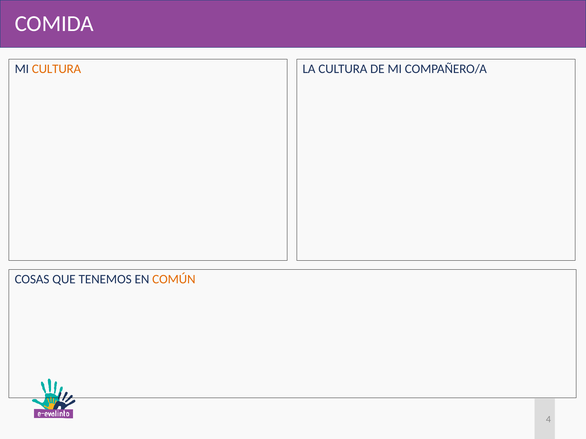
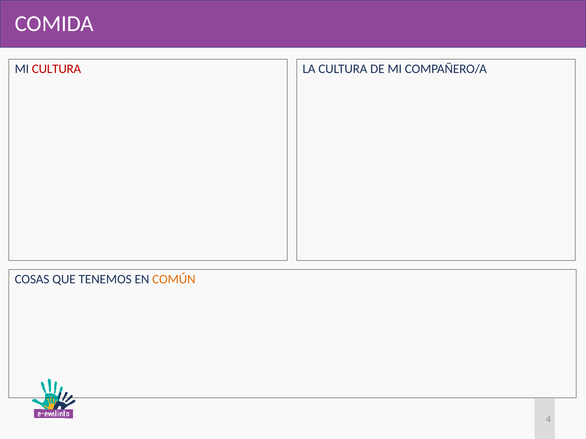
CULTURA colour: orange -> red (56, 69)
